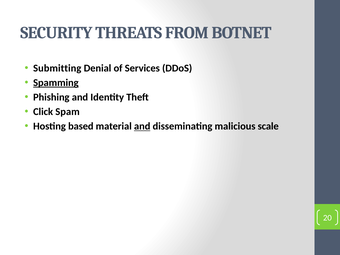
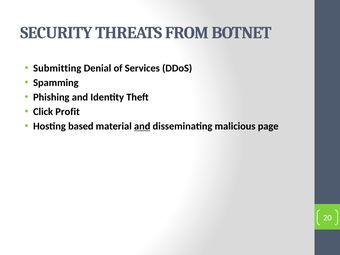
Spamming underline: present -> none (56, 83)
Spam: Spam -> Profit (68, 112)
scale: scale -> page (268, 126)
